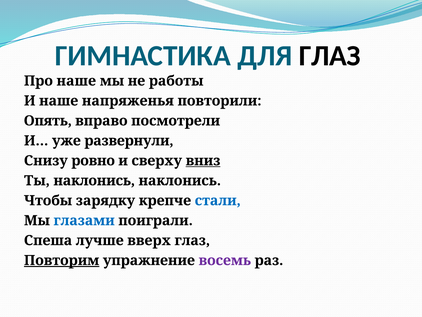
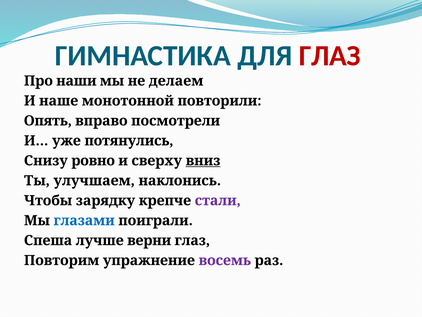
ГЛАЗ colour: black -> red (330, 56)
Про наше: наше -> наши (76, 81)
работы: работы -> делаем (176, 81)
напряженья: напряженья -> монотонной (128, 101)
развернули: развернули -> потянулись (129, 140)
Ты наклонись: наклонись -> улучшаем (94, 180)
стали colour: blue -> purple (218, 200)
вверх: вверх -> верни (149, 240)
Повторим underline: present -> none (62, 260)
